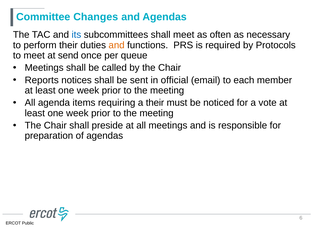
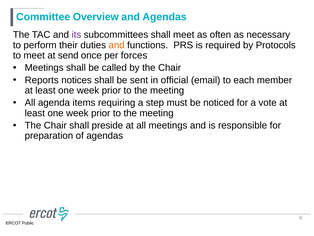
Changes: Changes -> Overview (96, 17)
its colour: blue -> purple (76, 35)
queue: queue -> forces (134, 55)
a their: their -> step (155, 103)
